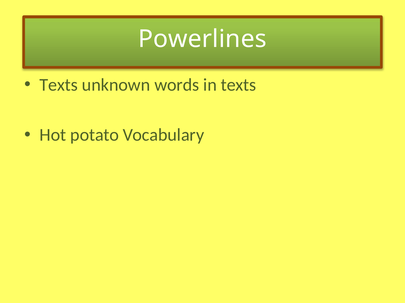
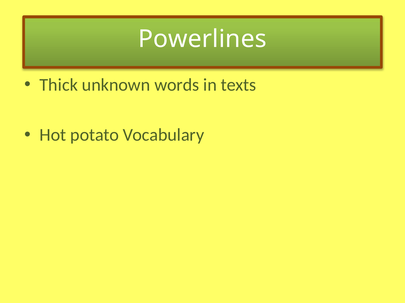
Texts: Texts -> Thick (59, 85)
